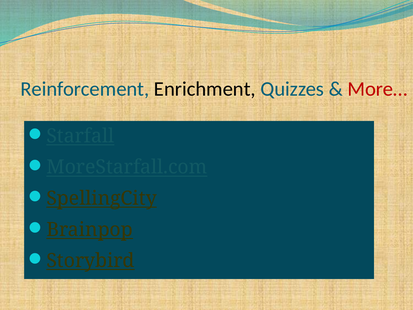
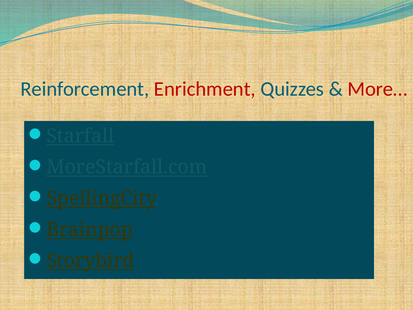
Enrichment colour: black -> red (205, 89)
